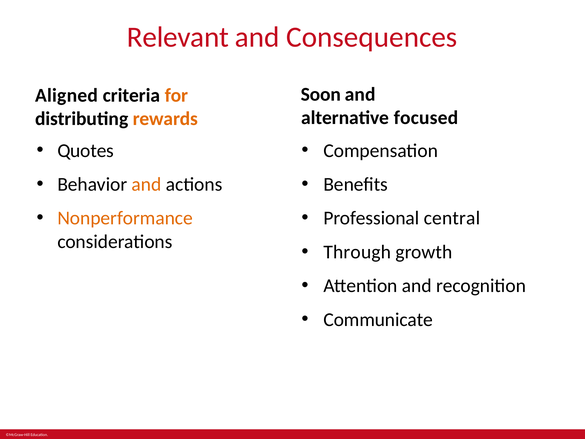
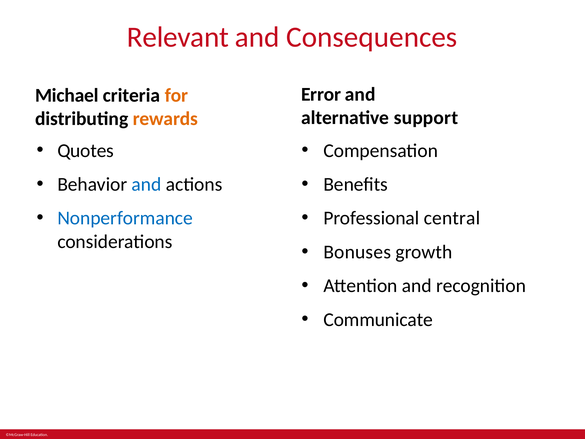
Soon: Soon -> Error (321, 94)
Aligned: Aligned -> Michael (67, 95)
focused: focused -> support (426, 118)
and colour: orange -> blue (147, 184)
Nonperformance colour: orange -> blue (125, 218)
Through: Through -> Bonuses (357, 252)
